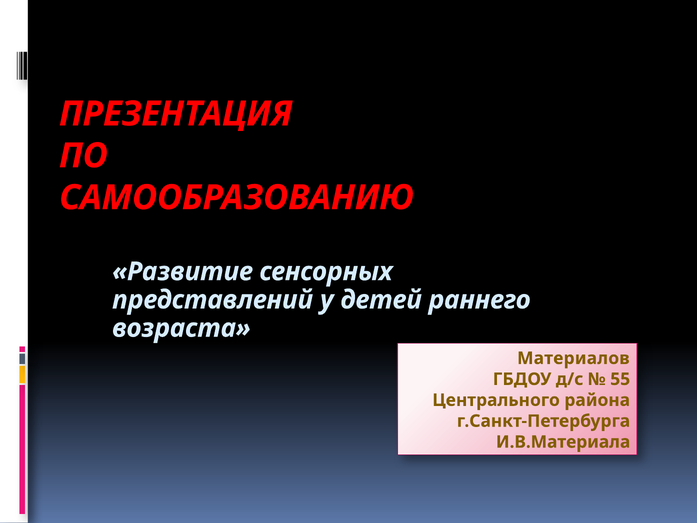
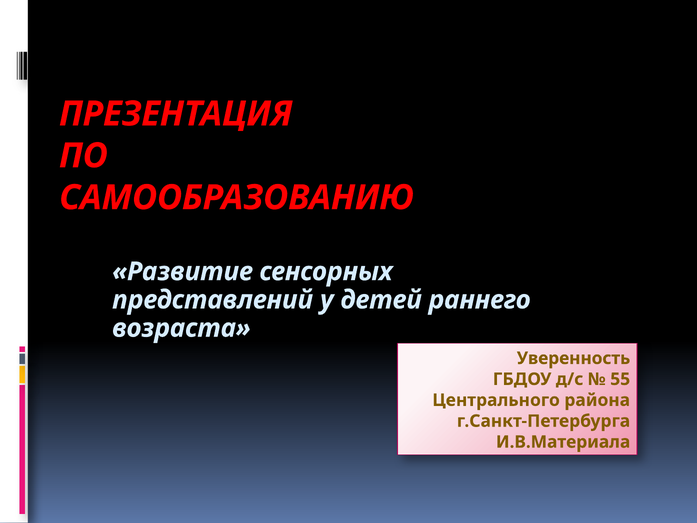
Материалов: Материалов -> Уверенность (574, 358)
